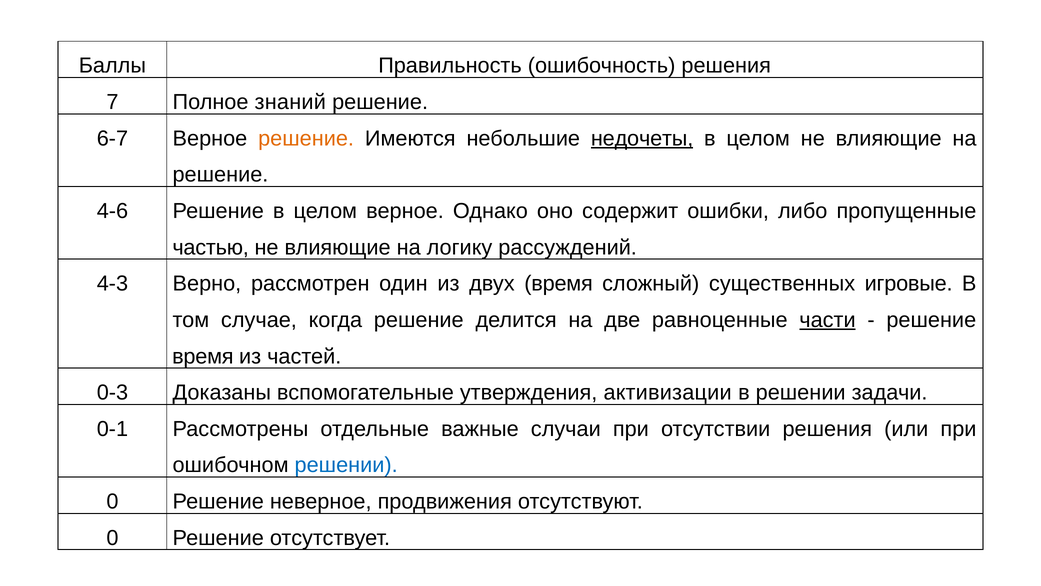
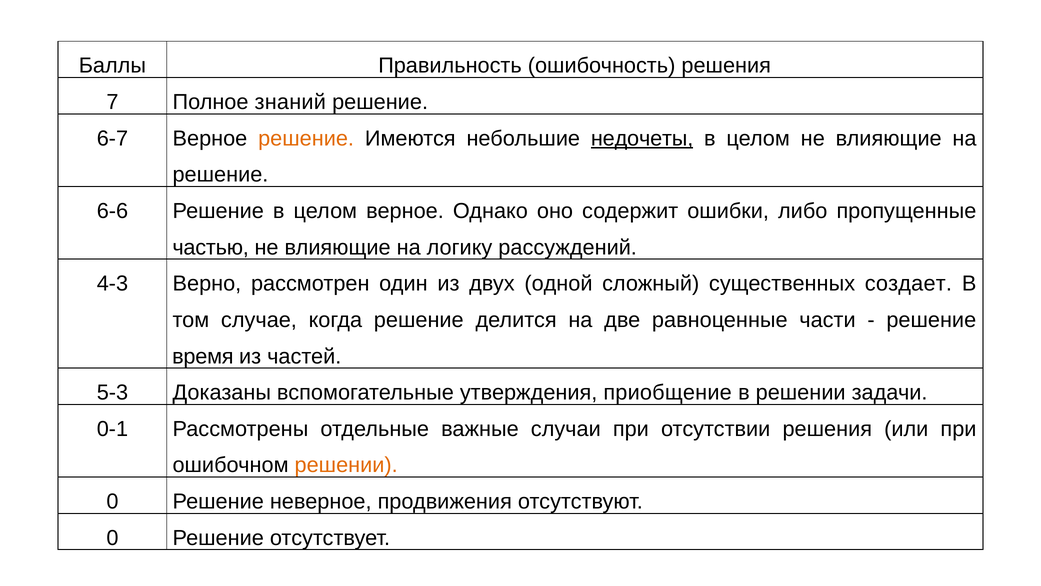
4-6: 4-6 -> 6-6 (112, 211)
двух время: время -> одной (558, 284)
игровые: игровые -> создает (908, 284)
части underline: present -> none (828, 320)
0-3: 0-3 -> 5-3 (112, 392)
активизации: активизации -> приобщение (668, 392)
решении colour: blue -> orange (346, 465)
